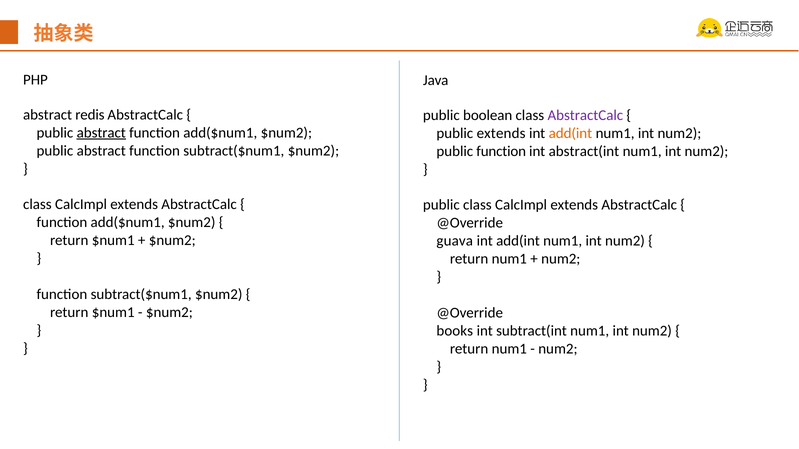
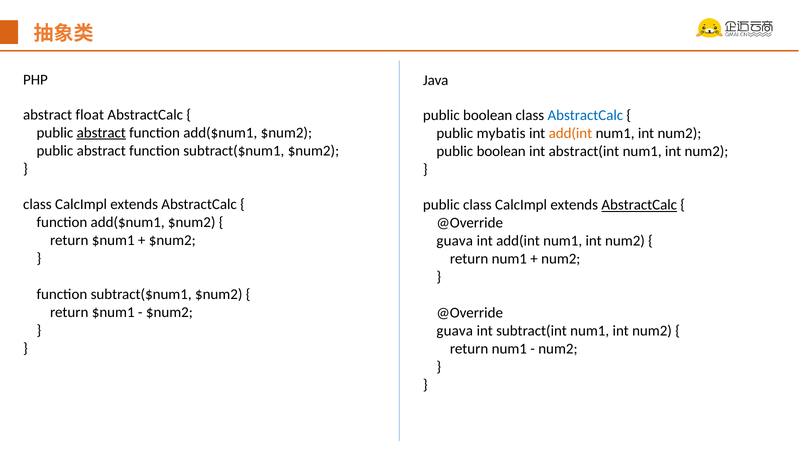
redis: redis -> float (90, 115)
AbstractCalc colour: purple -> blue (585, 115)
public extends: extends -> mybatis (501, 133)
function: function -> boolean (501, 151)
AbstractCalc underline: none -> present (639, 205)
books: books -> guava (455, 331)
